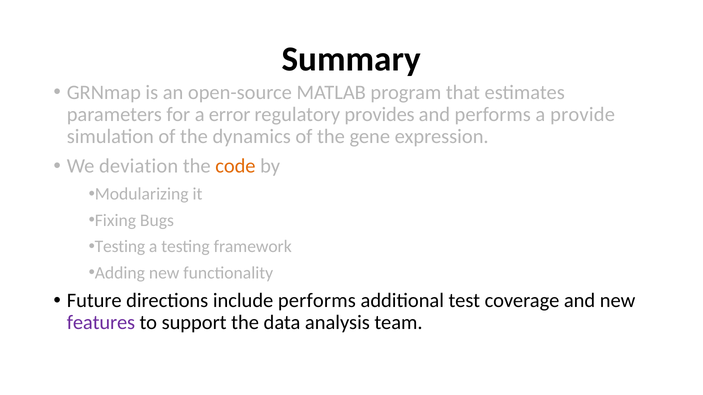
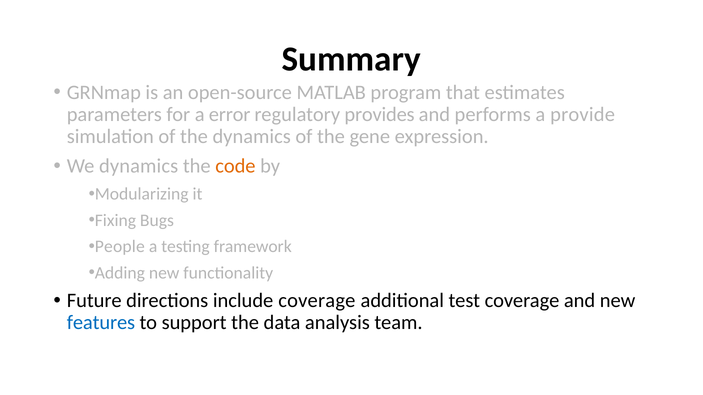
We deviation: deviation -> dynamics (139, 166)
Testing: Testing -> People (120, 247)
include performs: performs -> coverage (317, 301)
features colour: purple -> blue (101, 323)
